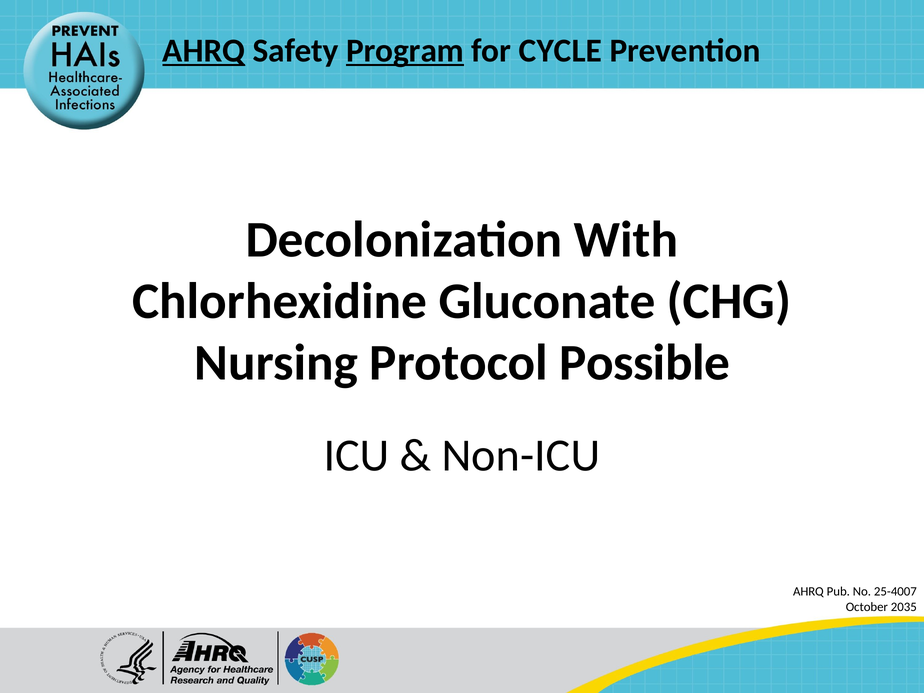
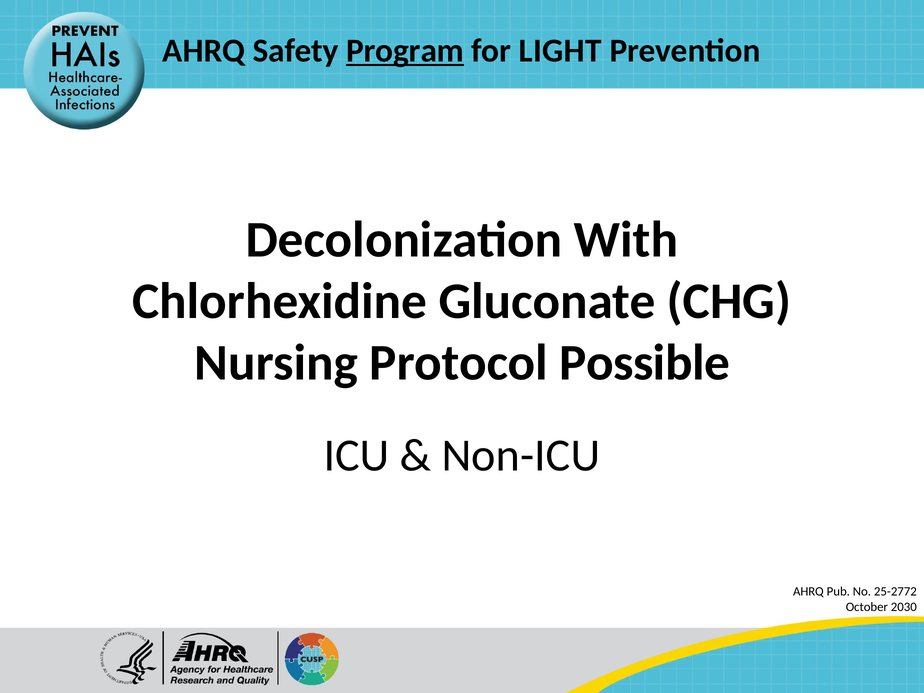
AHRQ underline: present -> none (204, 51)
CYCLE: CYCLE -> LIGHT (560, 51)
25-4007: 25-4007 -> 25-2772 (895, 592)
2035: 2035 -> 2030 (904, 607)
